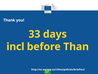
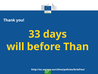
incl: incl -> will (15, 46)
